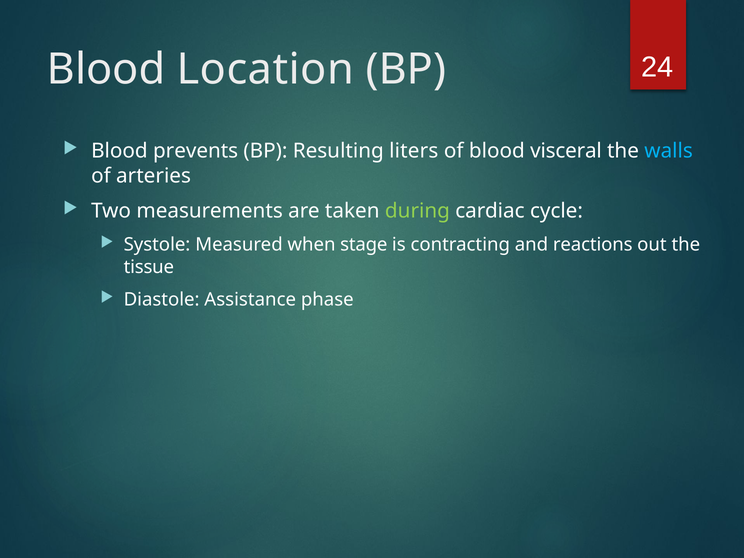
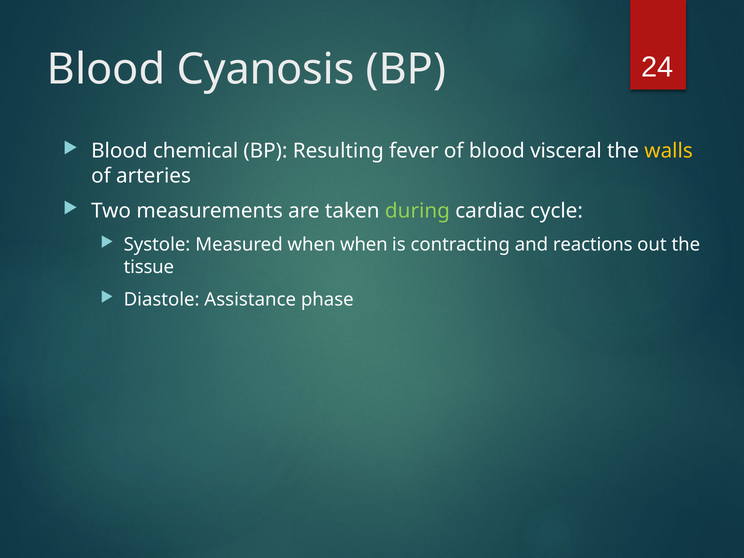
Location: Location -> Cyanosis (266, 70)
prevents: prevents -> chemical (196, 151)
liters: liters -> fever (414, 151)
walls colour: light blue -> yellow (669, 151)
when stage: stage -> when (364, 245)
